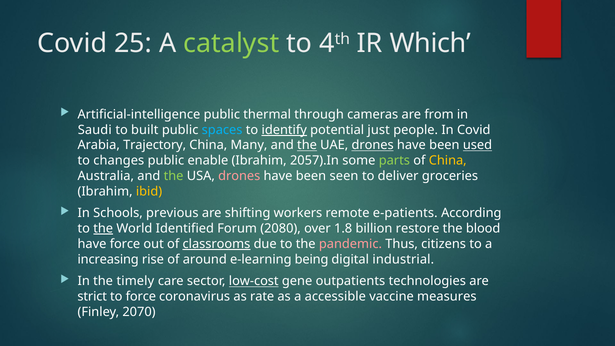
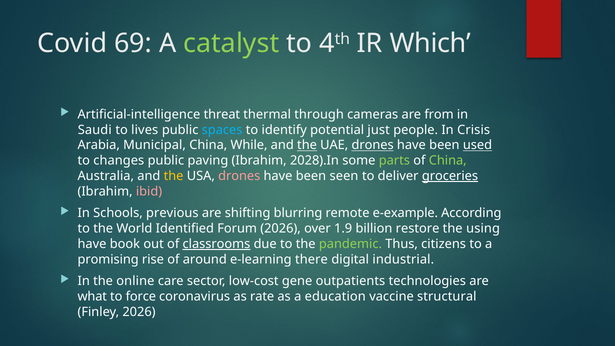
25: 25 -> 69 (133, 43)
Artificial-intelligence public: public -> threat (222, 114)
built: built -> lives (145, 130)
identify underline: present -> none (284, 130)
In Covid: Covid -> Crisis (474, 130)
Trajectory: Trajectory -> Municipal (155, 145)
Many: Many -> While (249, 145)
enable: enable -> paving (208, 161)
2057).In: 2057).In -> 2028).In (314, 161)
China colour: yellow -> light green (448, 161)
the colour: light green -> yellow (174, 176)
groceries underline: none -> present (450, 176)
ibid colour: yellow -> pink (149, 191)
workers: workers -> blurring (298, 213)
e-patients: e-patients -> e-example (405, 213)
the underline: present -> none (103, 229)
Forum 2080: 2080 -> 2026 (281, 229)
1.8: 1.8 -> 1.9 (343, 229)
blood: blood -> using (483, 229)
have force: force -> book (125, 244)
pandemic colour: pink -> light green (350, 244)
increasing: increasing -> promising (108, 259)
being: being -> there (311, 259)
timely: timely -> online (135, 281)
low-cost underline: present -> none (254, 281)
strict: strict -> what (92, 296)
accessible: accessible -> education (335, 296)
measures: measures -> structural (447, 296)
Finley 2070: 2070 -> 2026 (139, 312)
